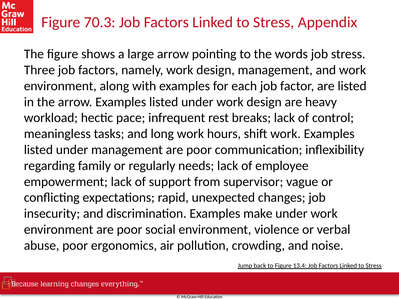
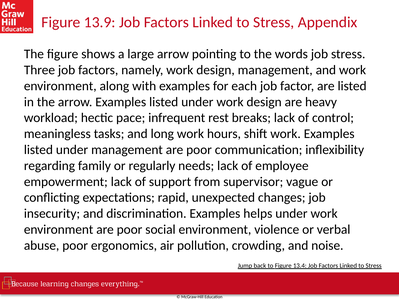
70.3: 70.3 -> 13.9 (100, 22)
make: make -> helps (258, 214)
